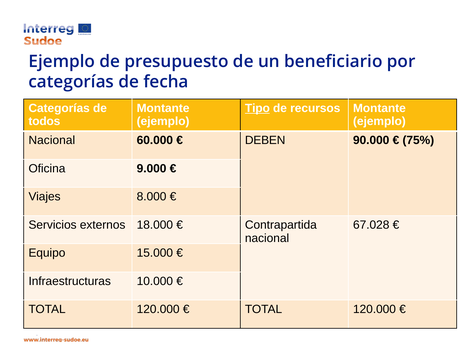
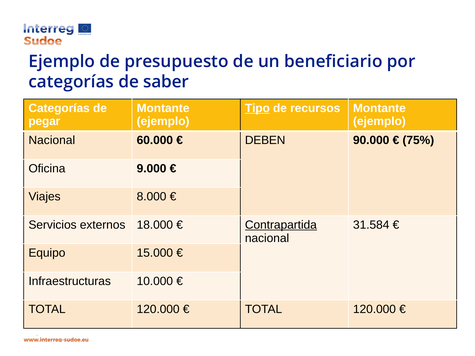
fecha: fecha -> saber (166, 82)
todos: todos -> pegar (44, 121)
Contrapartida underline: none -> present (281, 225)
67.028: 67.028 -> 31.584 (371, 225)
